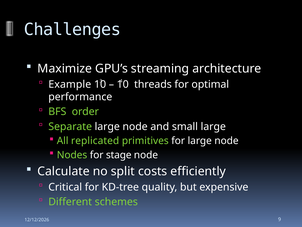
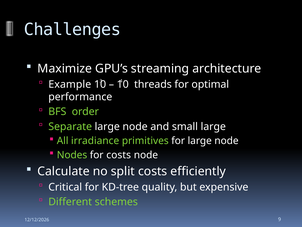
replicated: replicated -> irradiance (95, 141)
for stage: stage -> costs (119, 155)
